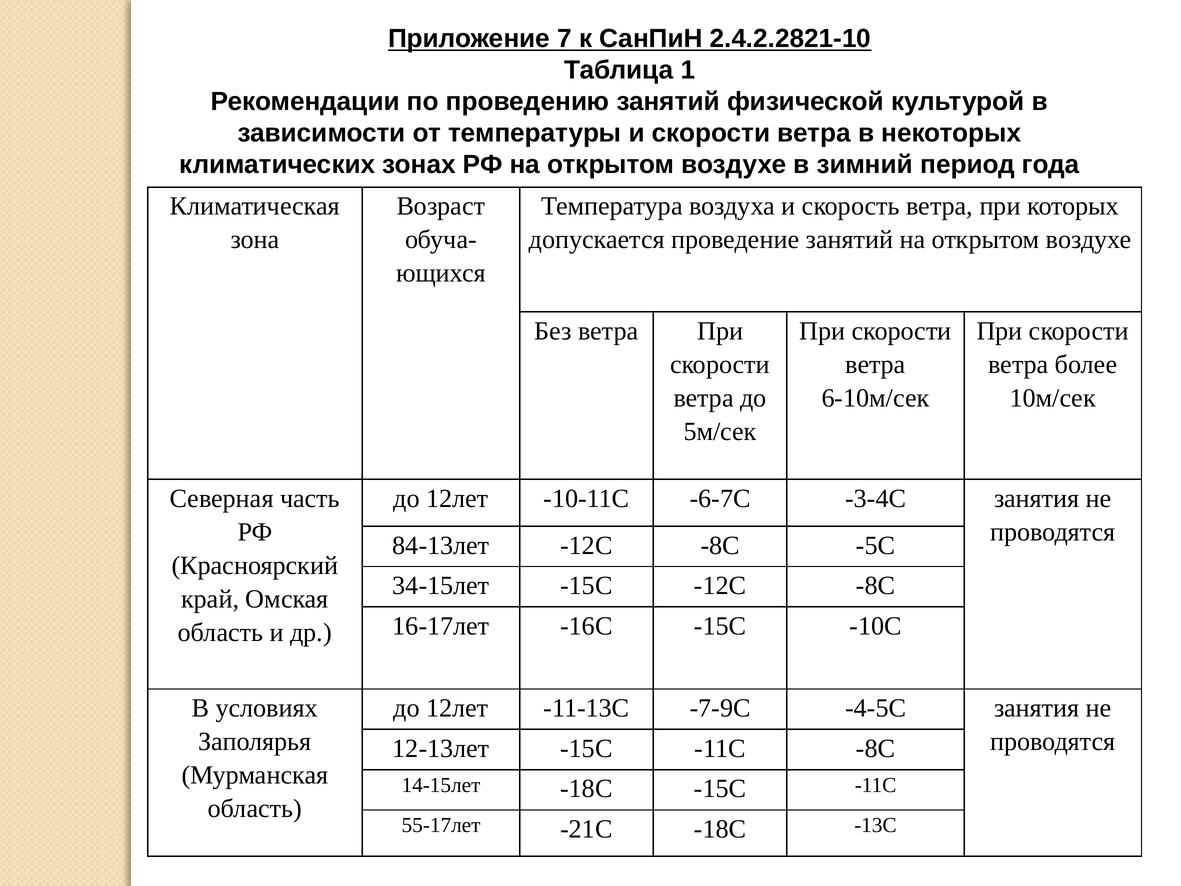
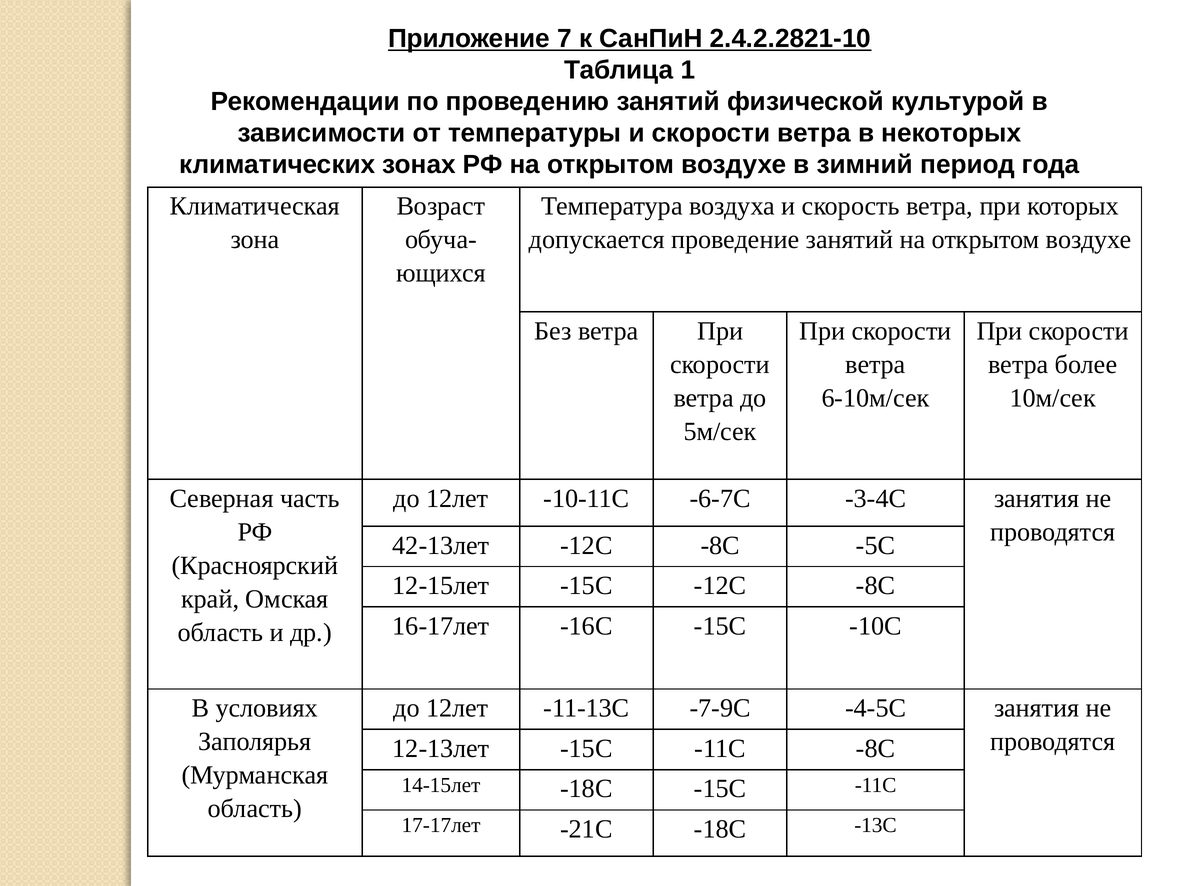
84-13лет: 84-13лет -> 42-13лет (441, 545)
34-15лет: 34-15лет -> 12-15лет (441, 586)
55-17лет: 55-17лет -> 17-17лет (441, 825)
